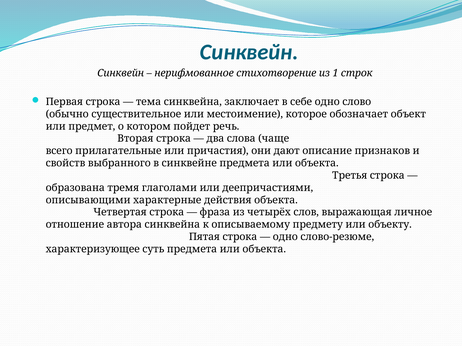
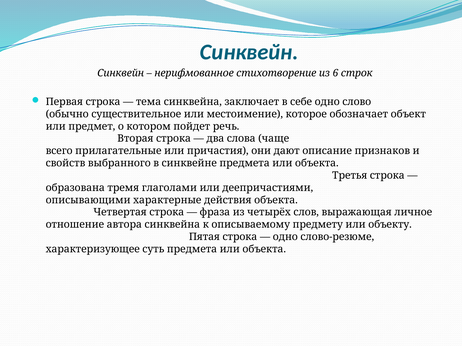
1: 1 -> 6 (335, 73)
